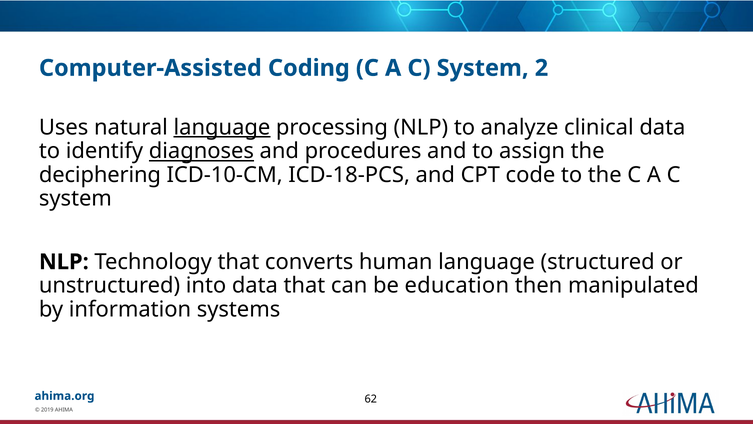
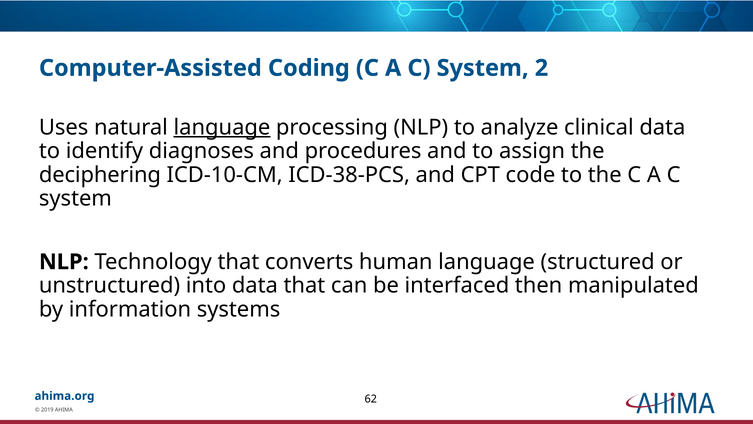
diagnoses underline: present -> none (201, 151)
ICD-18-PCS: ICD-18-PCS -> ICD-38-PCS (349, 175)
education: education -> interfaced (457, 285)
